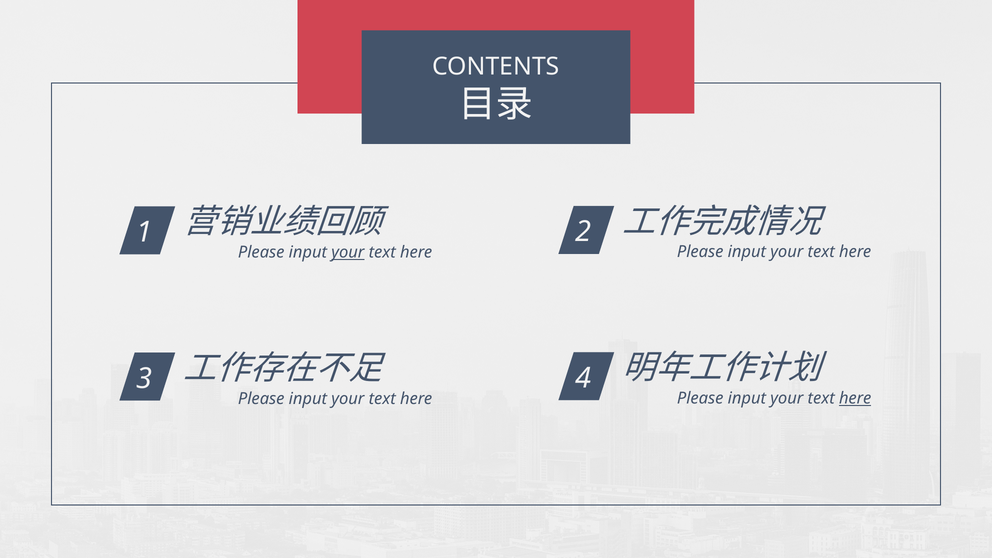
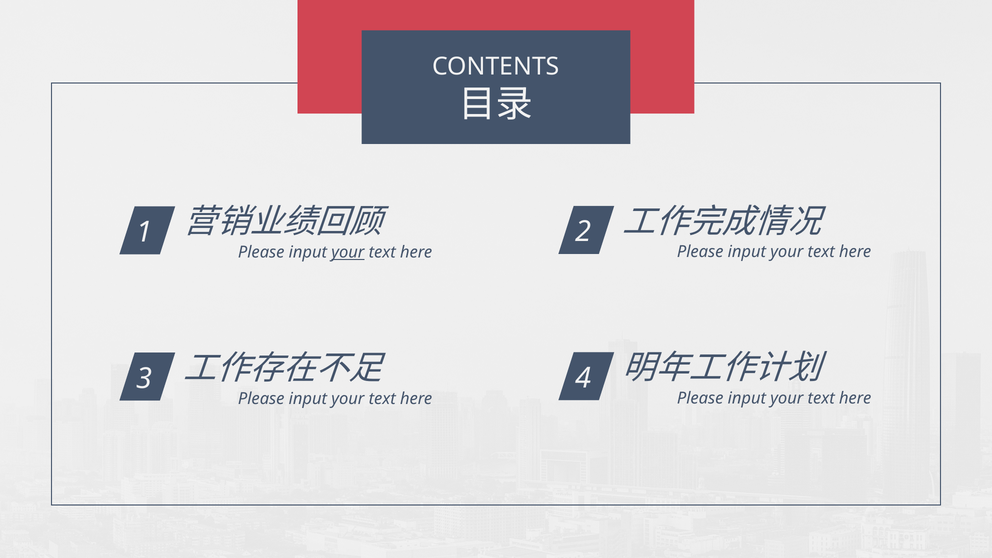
here underline: present -> none (855, 398)
